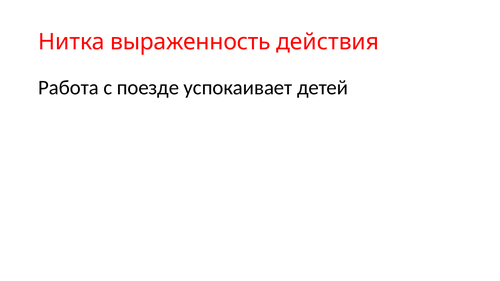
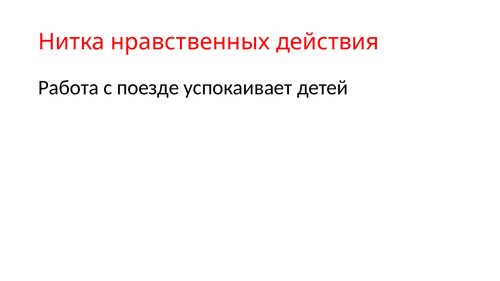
выраженность: выраженность -> нравственных (190, 42)
